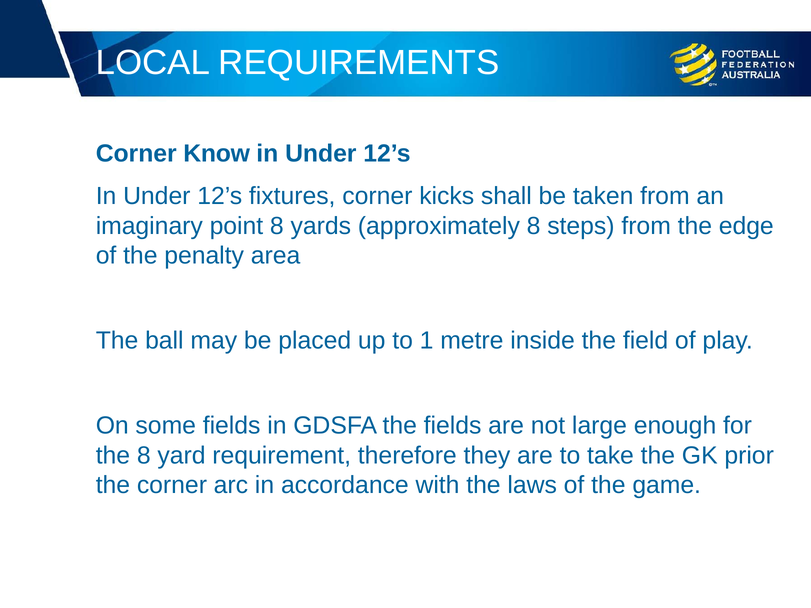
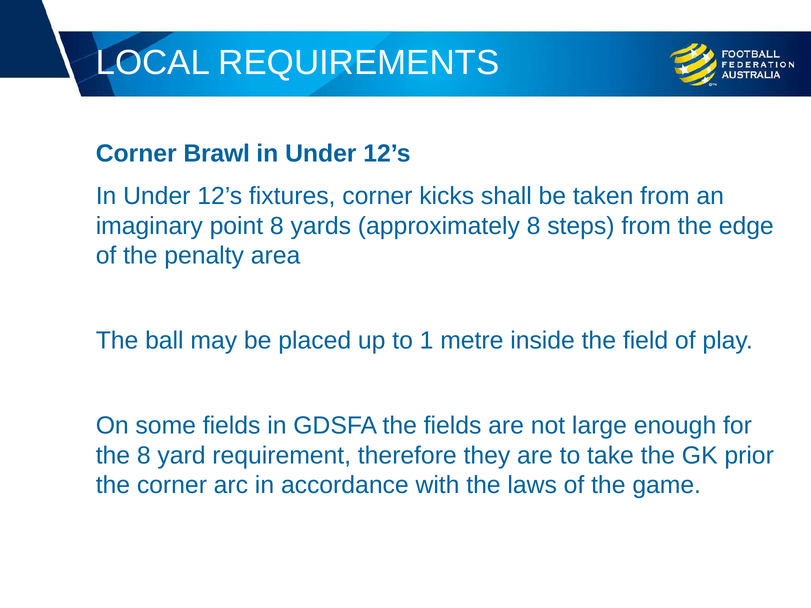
Know: Know -> Brawl (217, 154)
